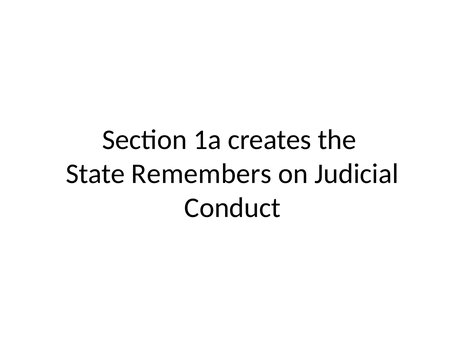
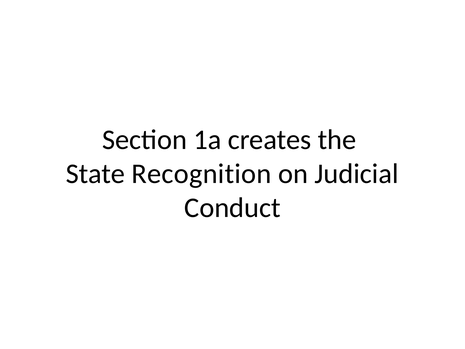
Remembers: Remembers -> Recognition (201, 174)
